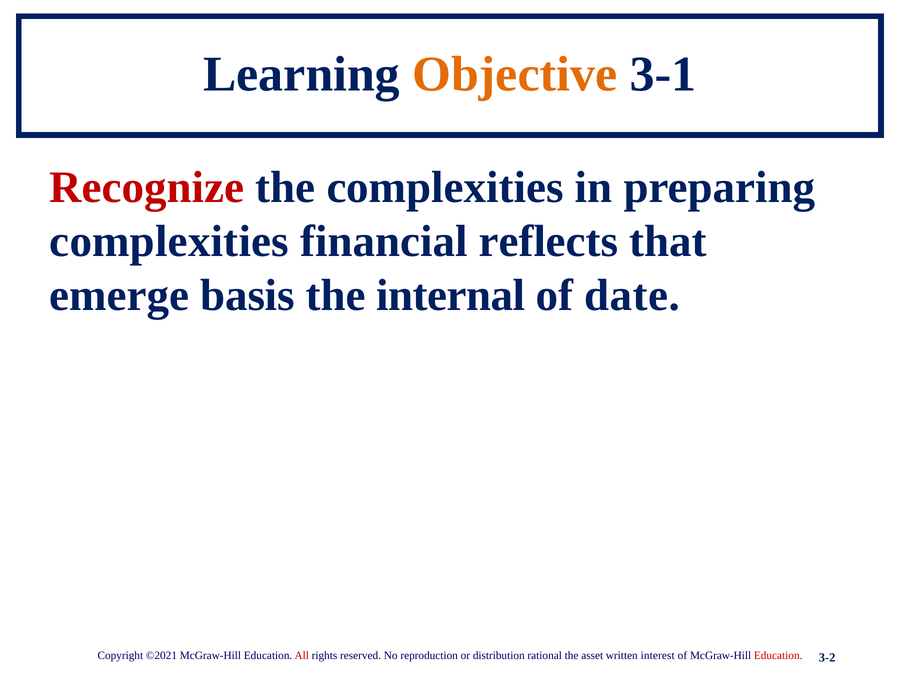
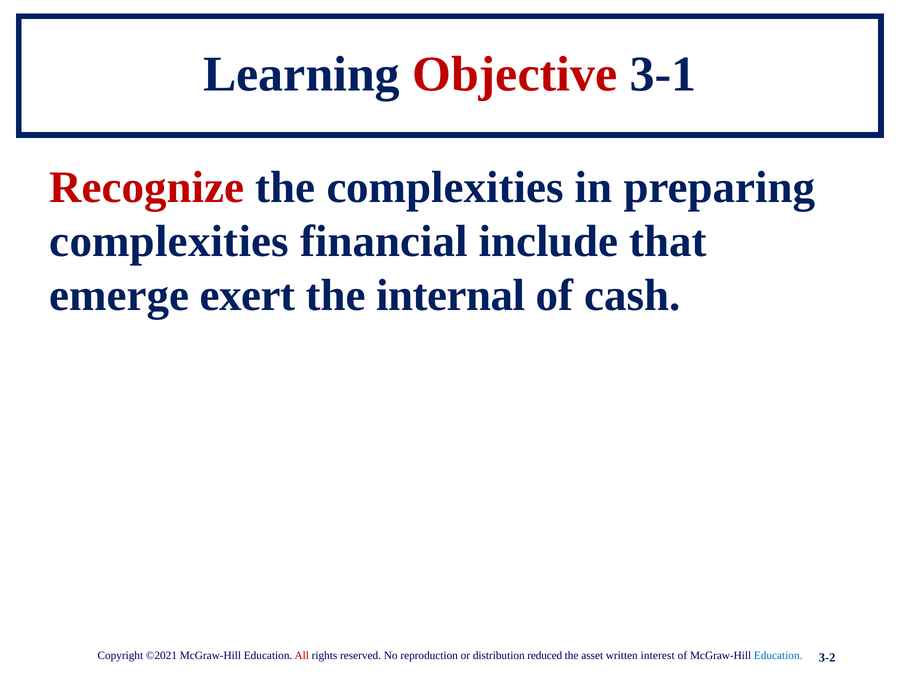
Objective colour: orange -> red (515, 74)
reflects: reflects -> include (549, 242)
basis: basis -> exert (248, 296)
date: date -> cash (632, 296)
rational: rational -> reduced (545, 655)
Education colour: red -> blue (778, 655)
